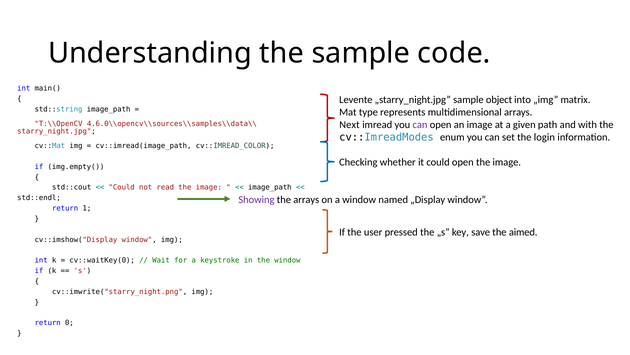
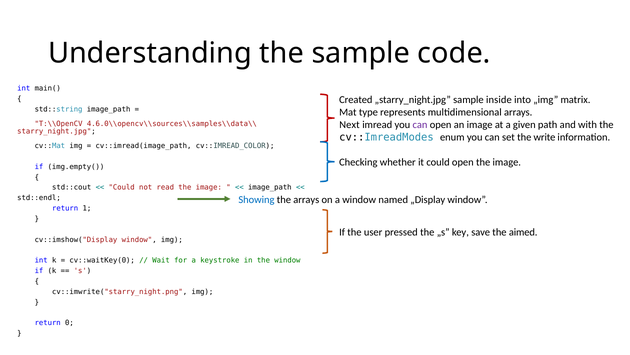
Levente: Levente -> Created (356, 99)
object: object -> inside (499, 99)
login: login -> write (545, 137)
Showing colour: purple -> blue (256, 199)
